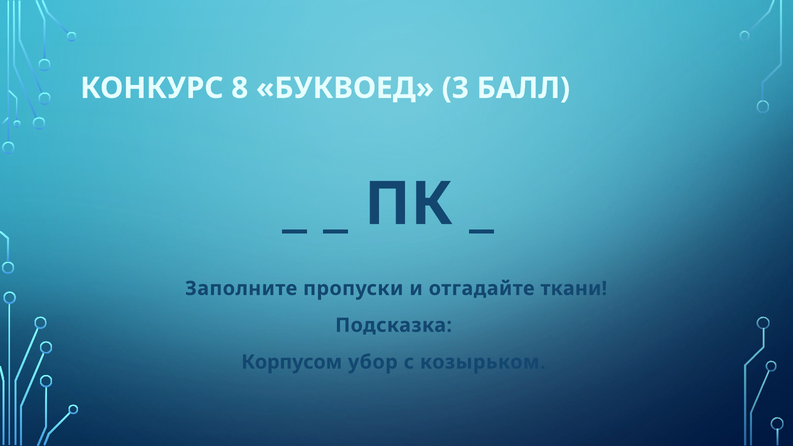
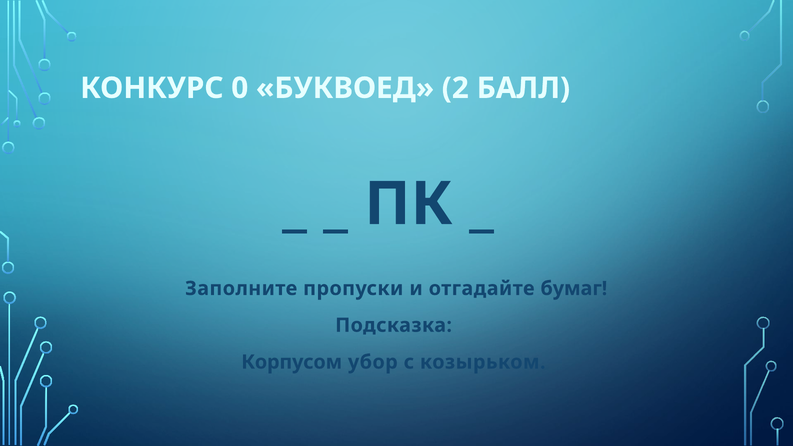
8: 8 -> 0 (240, 88)
3: 3 -> 2 (455, 88)
ткани: ткани -> бумаг (574, 289)
